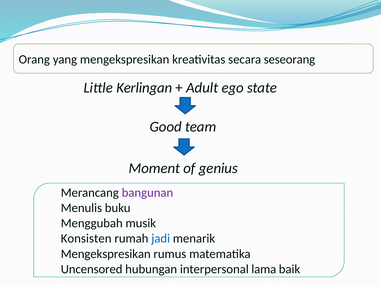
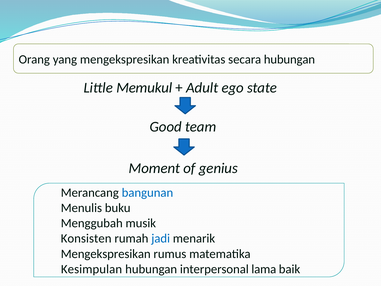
secara seseorang: seseorang -> hubungan (289, 59)
Kerlingan: Kerlingan -> Memukul (144, 88)
bangunan colour: purple -> blue (147, 193)
Uncensored: Uncensored -> Kesimpulan (92, 269)
